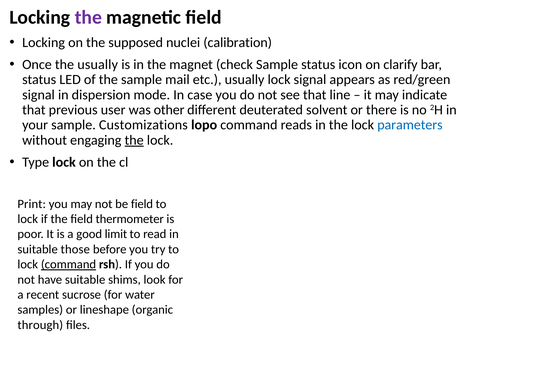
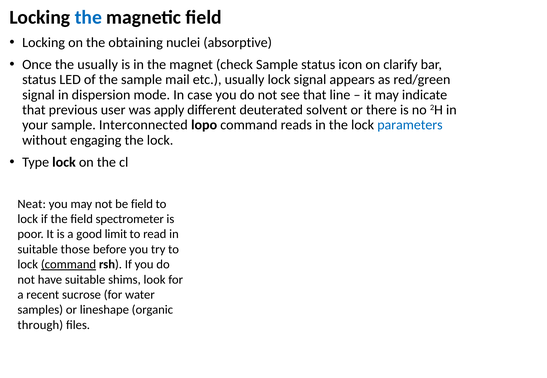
the colour: purple -> blue (88, 17)
supposed: supposed -> obtaining (136, 42)
calibration: calibration -> absorptive (238, 42)
other: other -> apply (169, 110)
Customizations: Customizations -> Interconnected (143, 125)
the underline: present -> none (134, 140)
Print: Print -> Neat (32, 204)
thermometer: thermometer -> spectrometer (130, 219)
